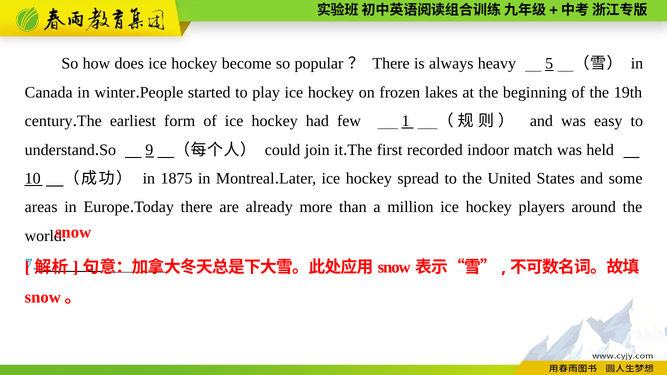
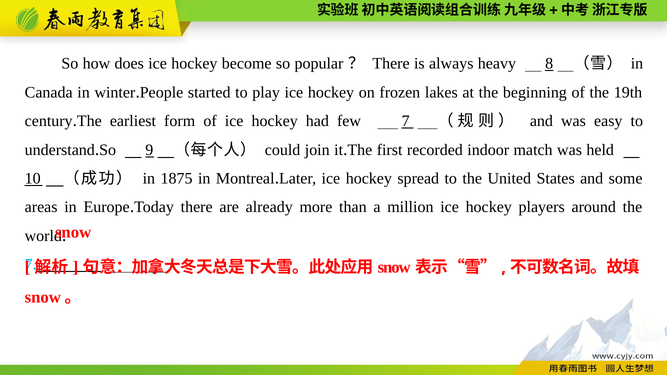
5: 5 -> 8 (549, 64)
few 1: 1 -> 7 (406, 121)
